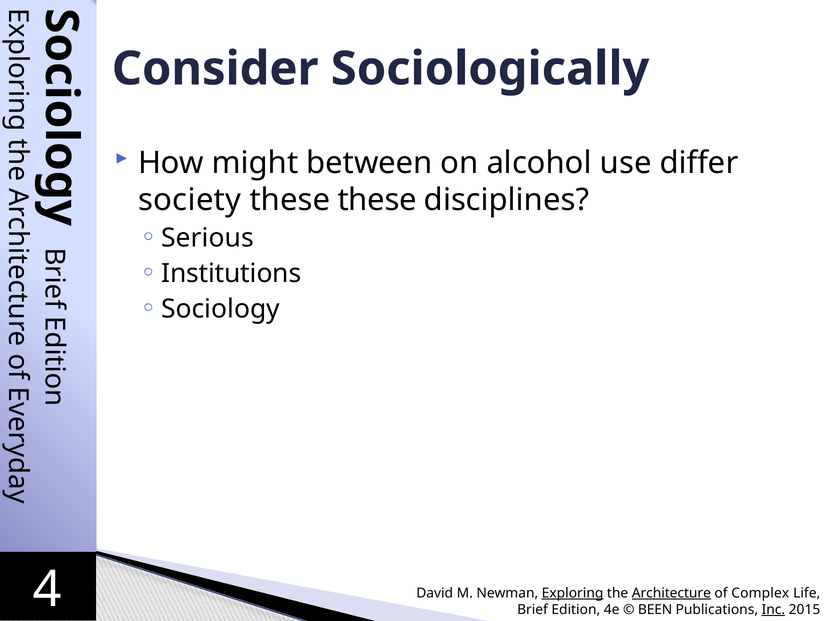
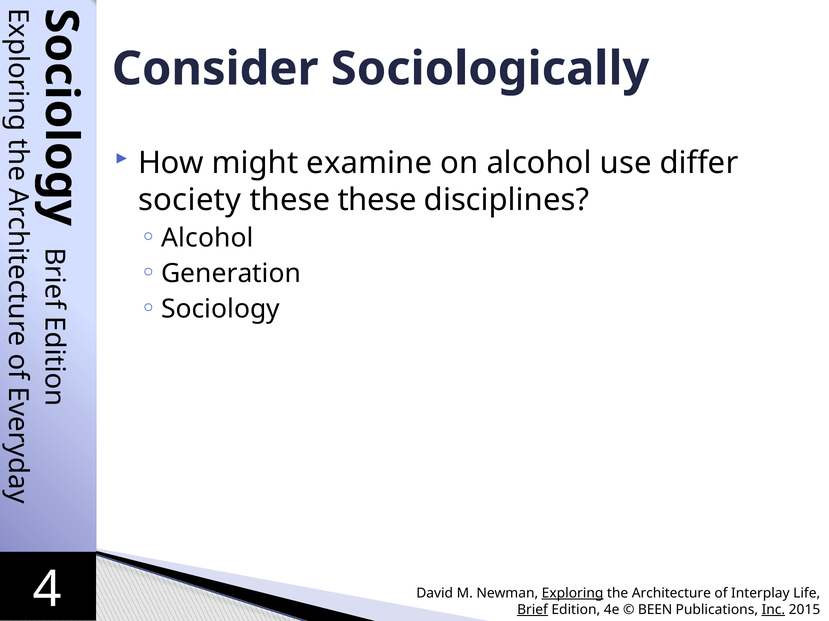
between: between -> examine (369, 163)
Serious: Serious -> Alcohol (207, 238)
Institutions: Institutions -> Generation (231, 274)
Architecture underline: present -> none (671, 594)
Complex: Complex -> Interplay (760, 594)
Brief underline: none -> present (533, 610)
